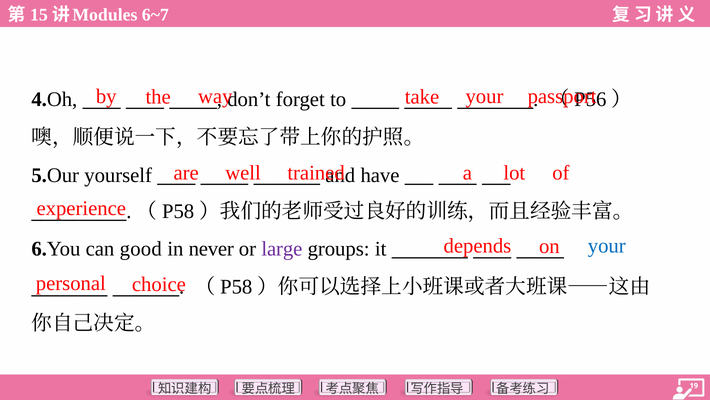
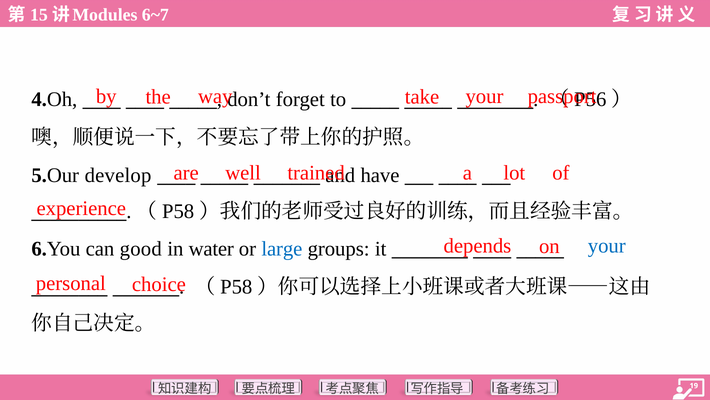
yourself: yourself -> develop (118, 175)
never: never -> water (211, 249)
large colour: purple -> blue (282, 249)
